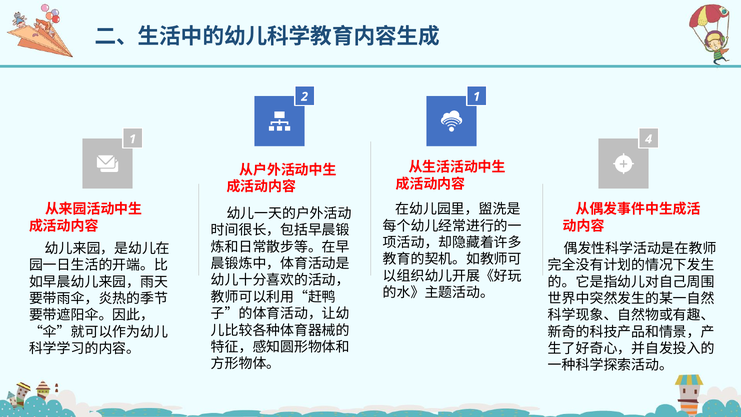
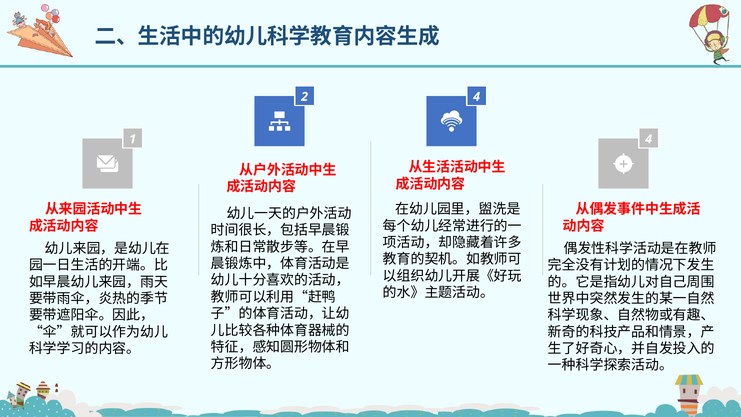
2 1: 1 -> 4 (477, 97)
